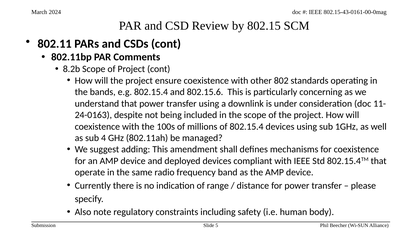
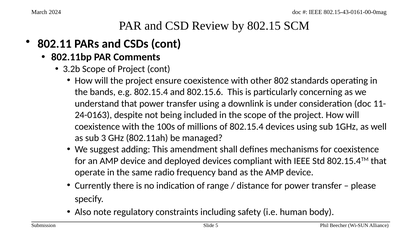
8.2b: 8.2b -> 3.2b (72, 69)
4: 4 -> 3 (104, 138)
